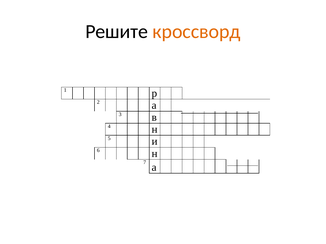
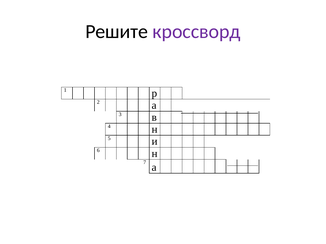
кроссворд colour: orange -> purple (197, 32)
